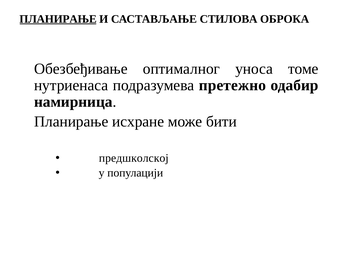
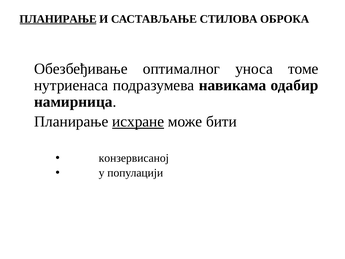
претежно: претежно -> навикама (233, 85)
исхране underline: none -> present (138, 121)
предшколској: предшколској -> конзервисаној (134, 158)
